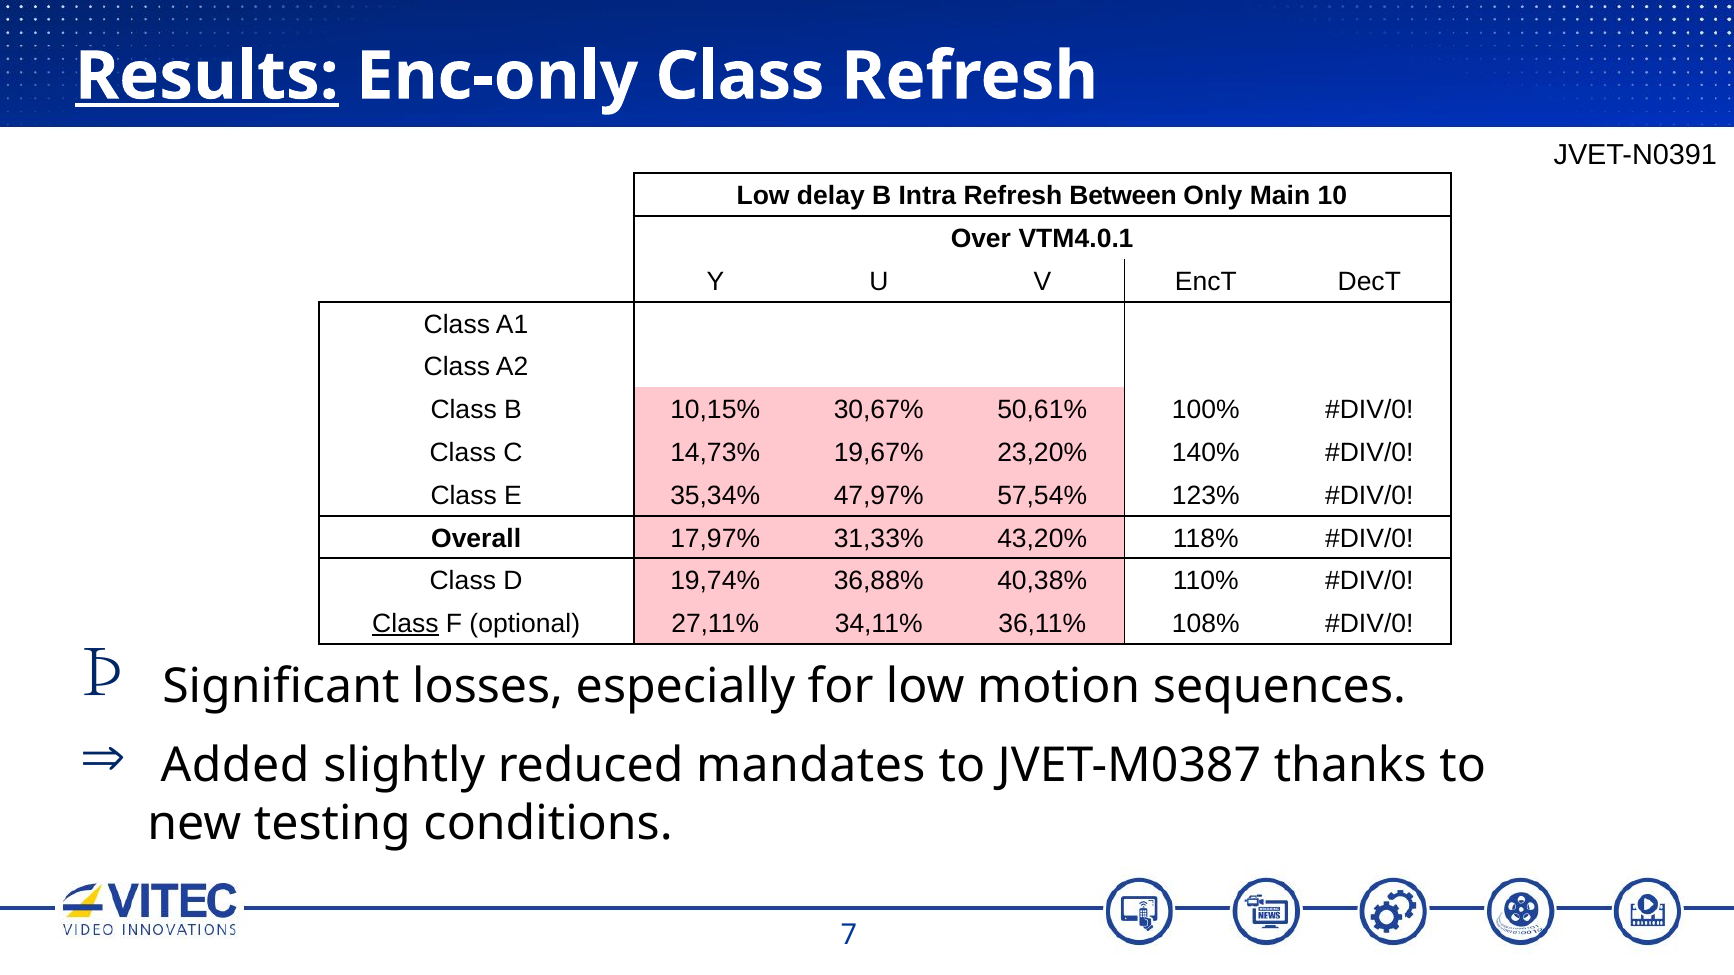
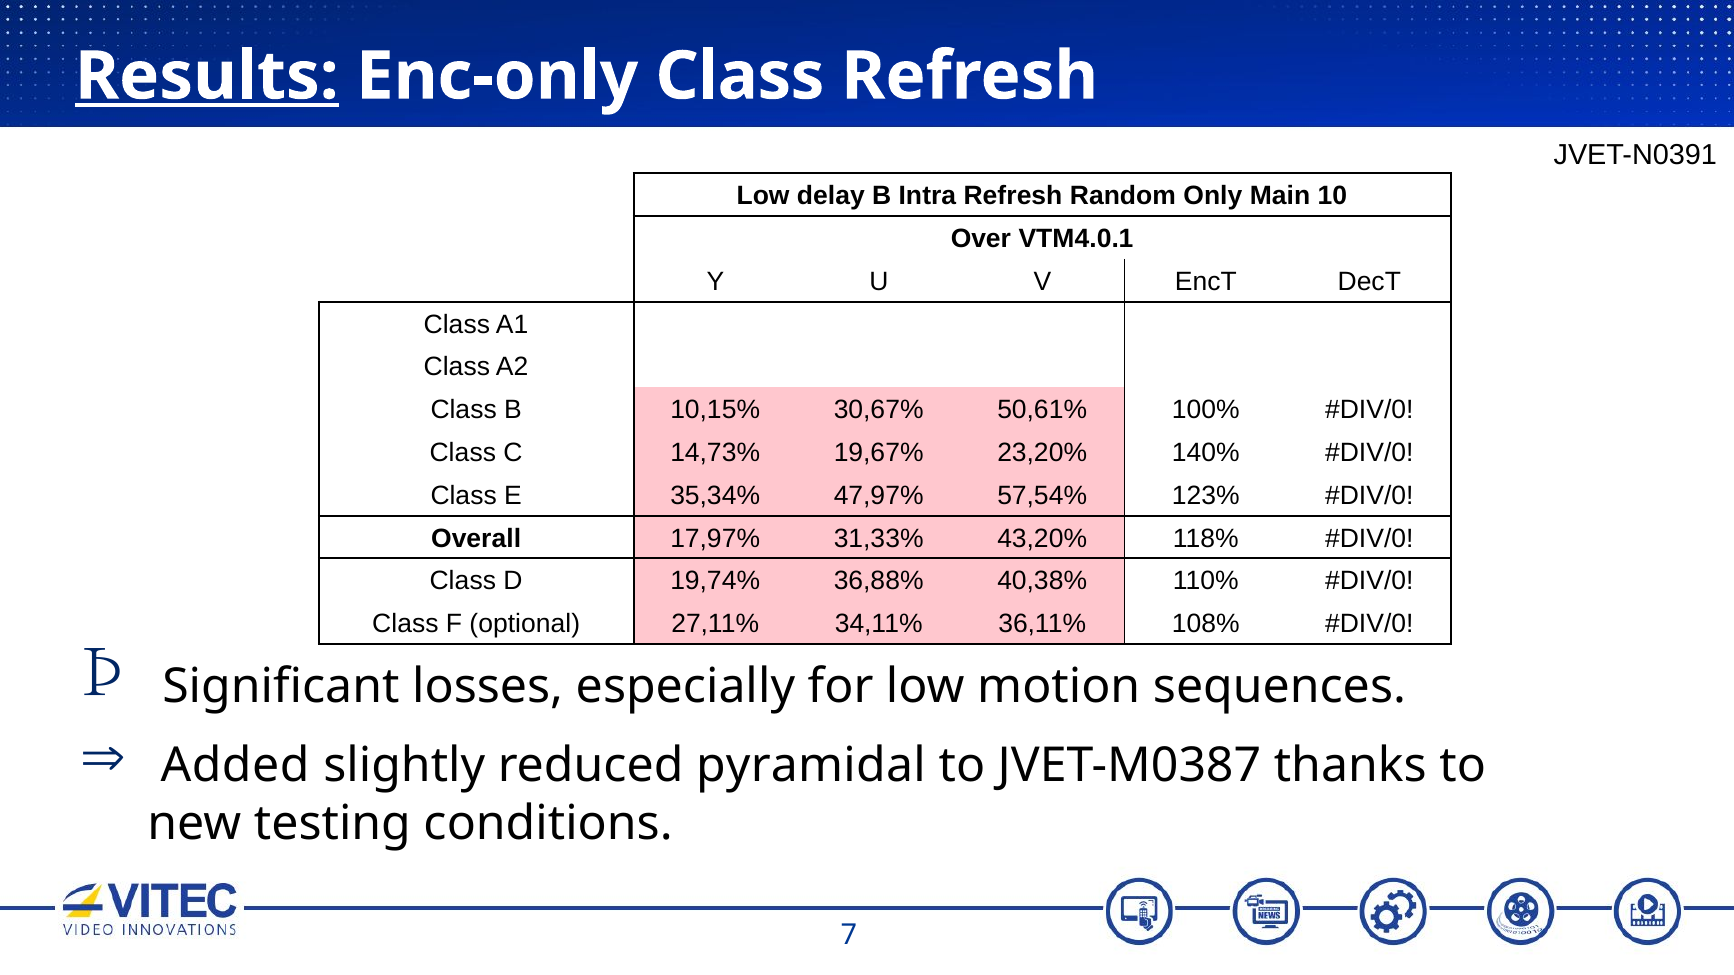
Between: Between -> Random (1123, 196)
Class underline: present -> none (405, 624)
mandates: mandates -> pyramidal (811, 766)
